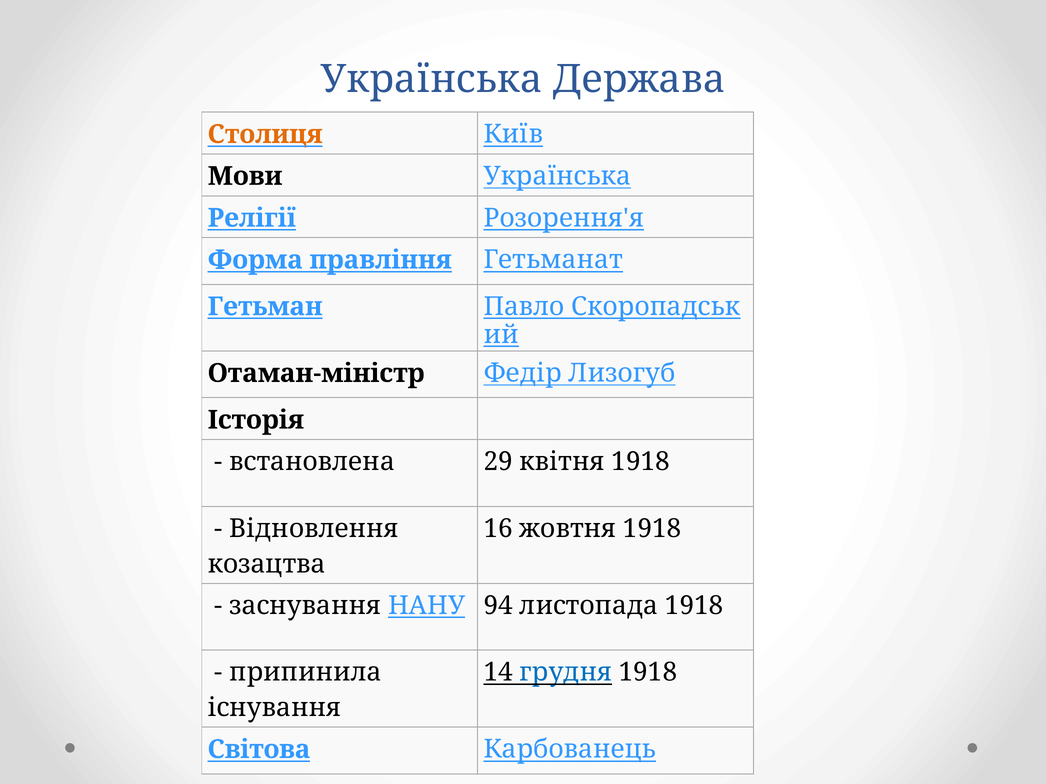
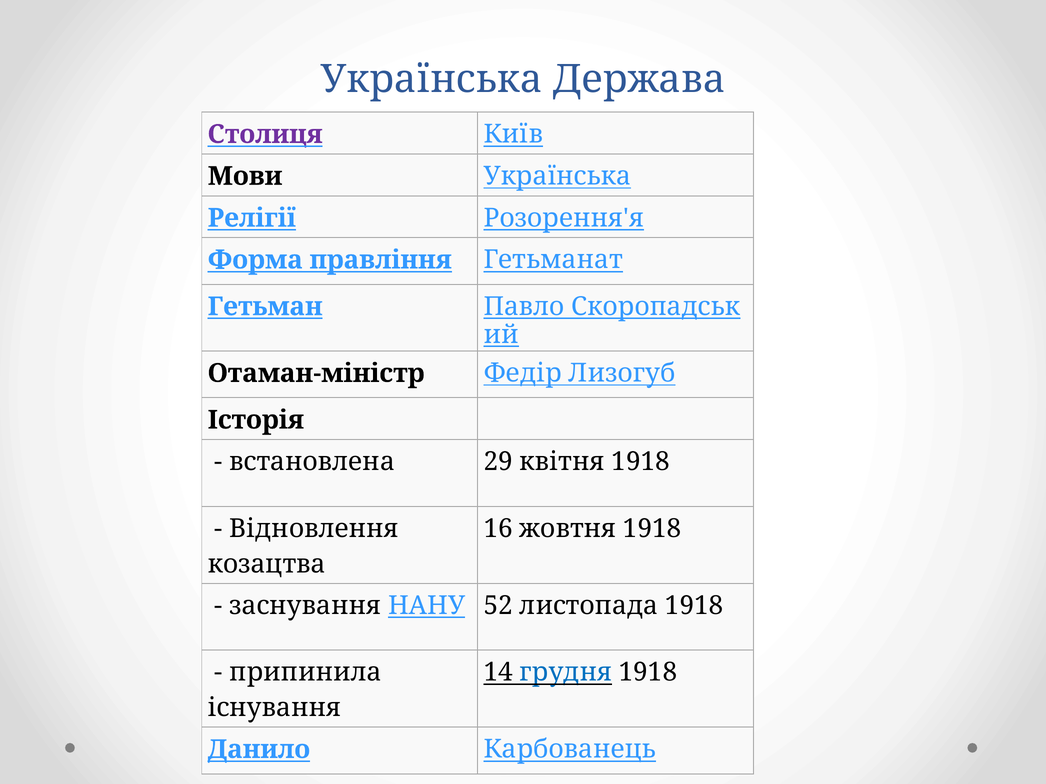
Столиця colour: orange -> purple (265, 134)
94: 94 -> 52 (498, 606)
Світова: Світова -> Данило (259, 750)
